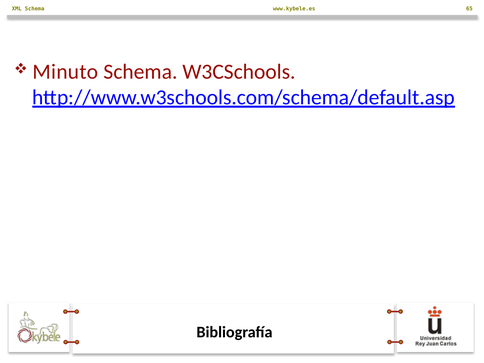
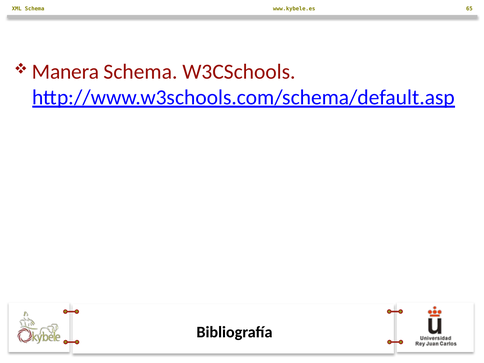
Minuto: Minuto -> Manera (66, 72)
